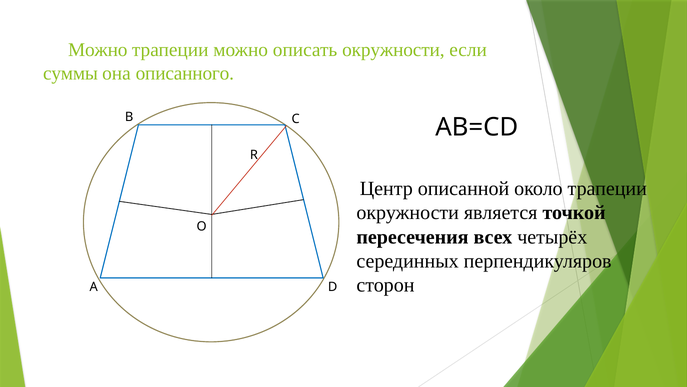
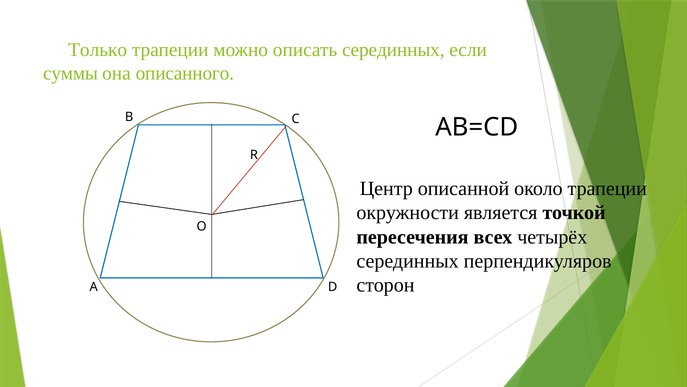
Можно: Можно -> Только (98, 50)
описать окружности: окружности -> серединных (393, 50)
